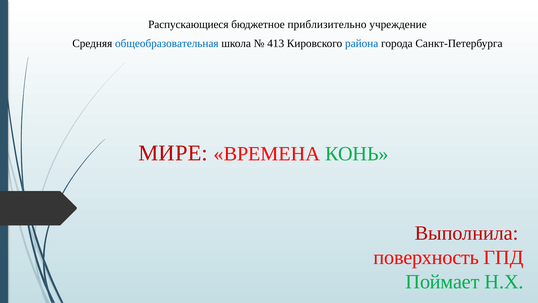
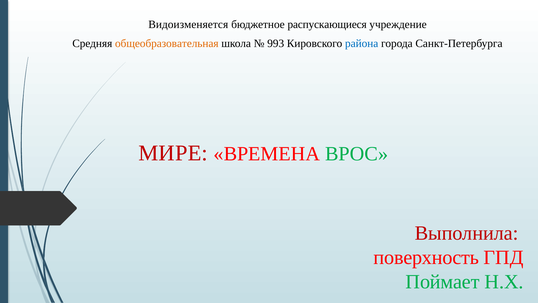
Распускающиеся: Распускающиеся -> Видоизменяется (188, 25)
приблизительно: приблизительно -> распускающиеся (327, 25)
общеобразовательная colour: blue -> orange (167, 43)
413: 413 -> 993 (276, 43)
КОНЬ: КОНЬ -> ВРОС (357, 154)
